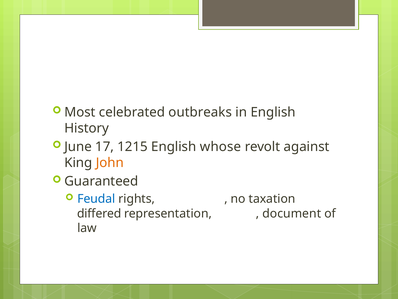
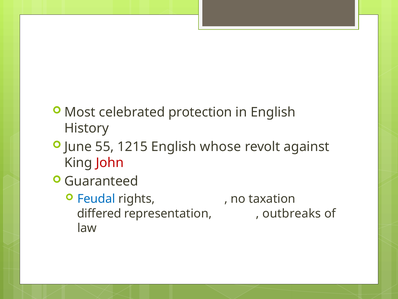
outbreaks: outbreaks -> protection (200, 112)
17: 17 -> 55 (105, 147)
John colour: orange -> red (110, 162)
document: document -> outbreaks (292, 213)
